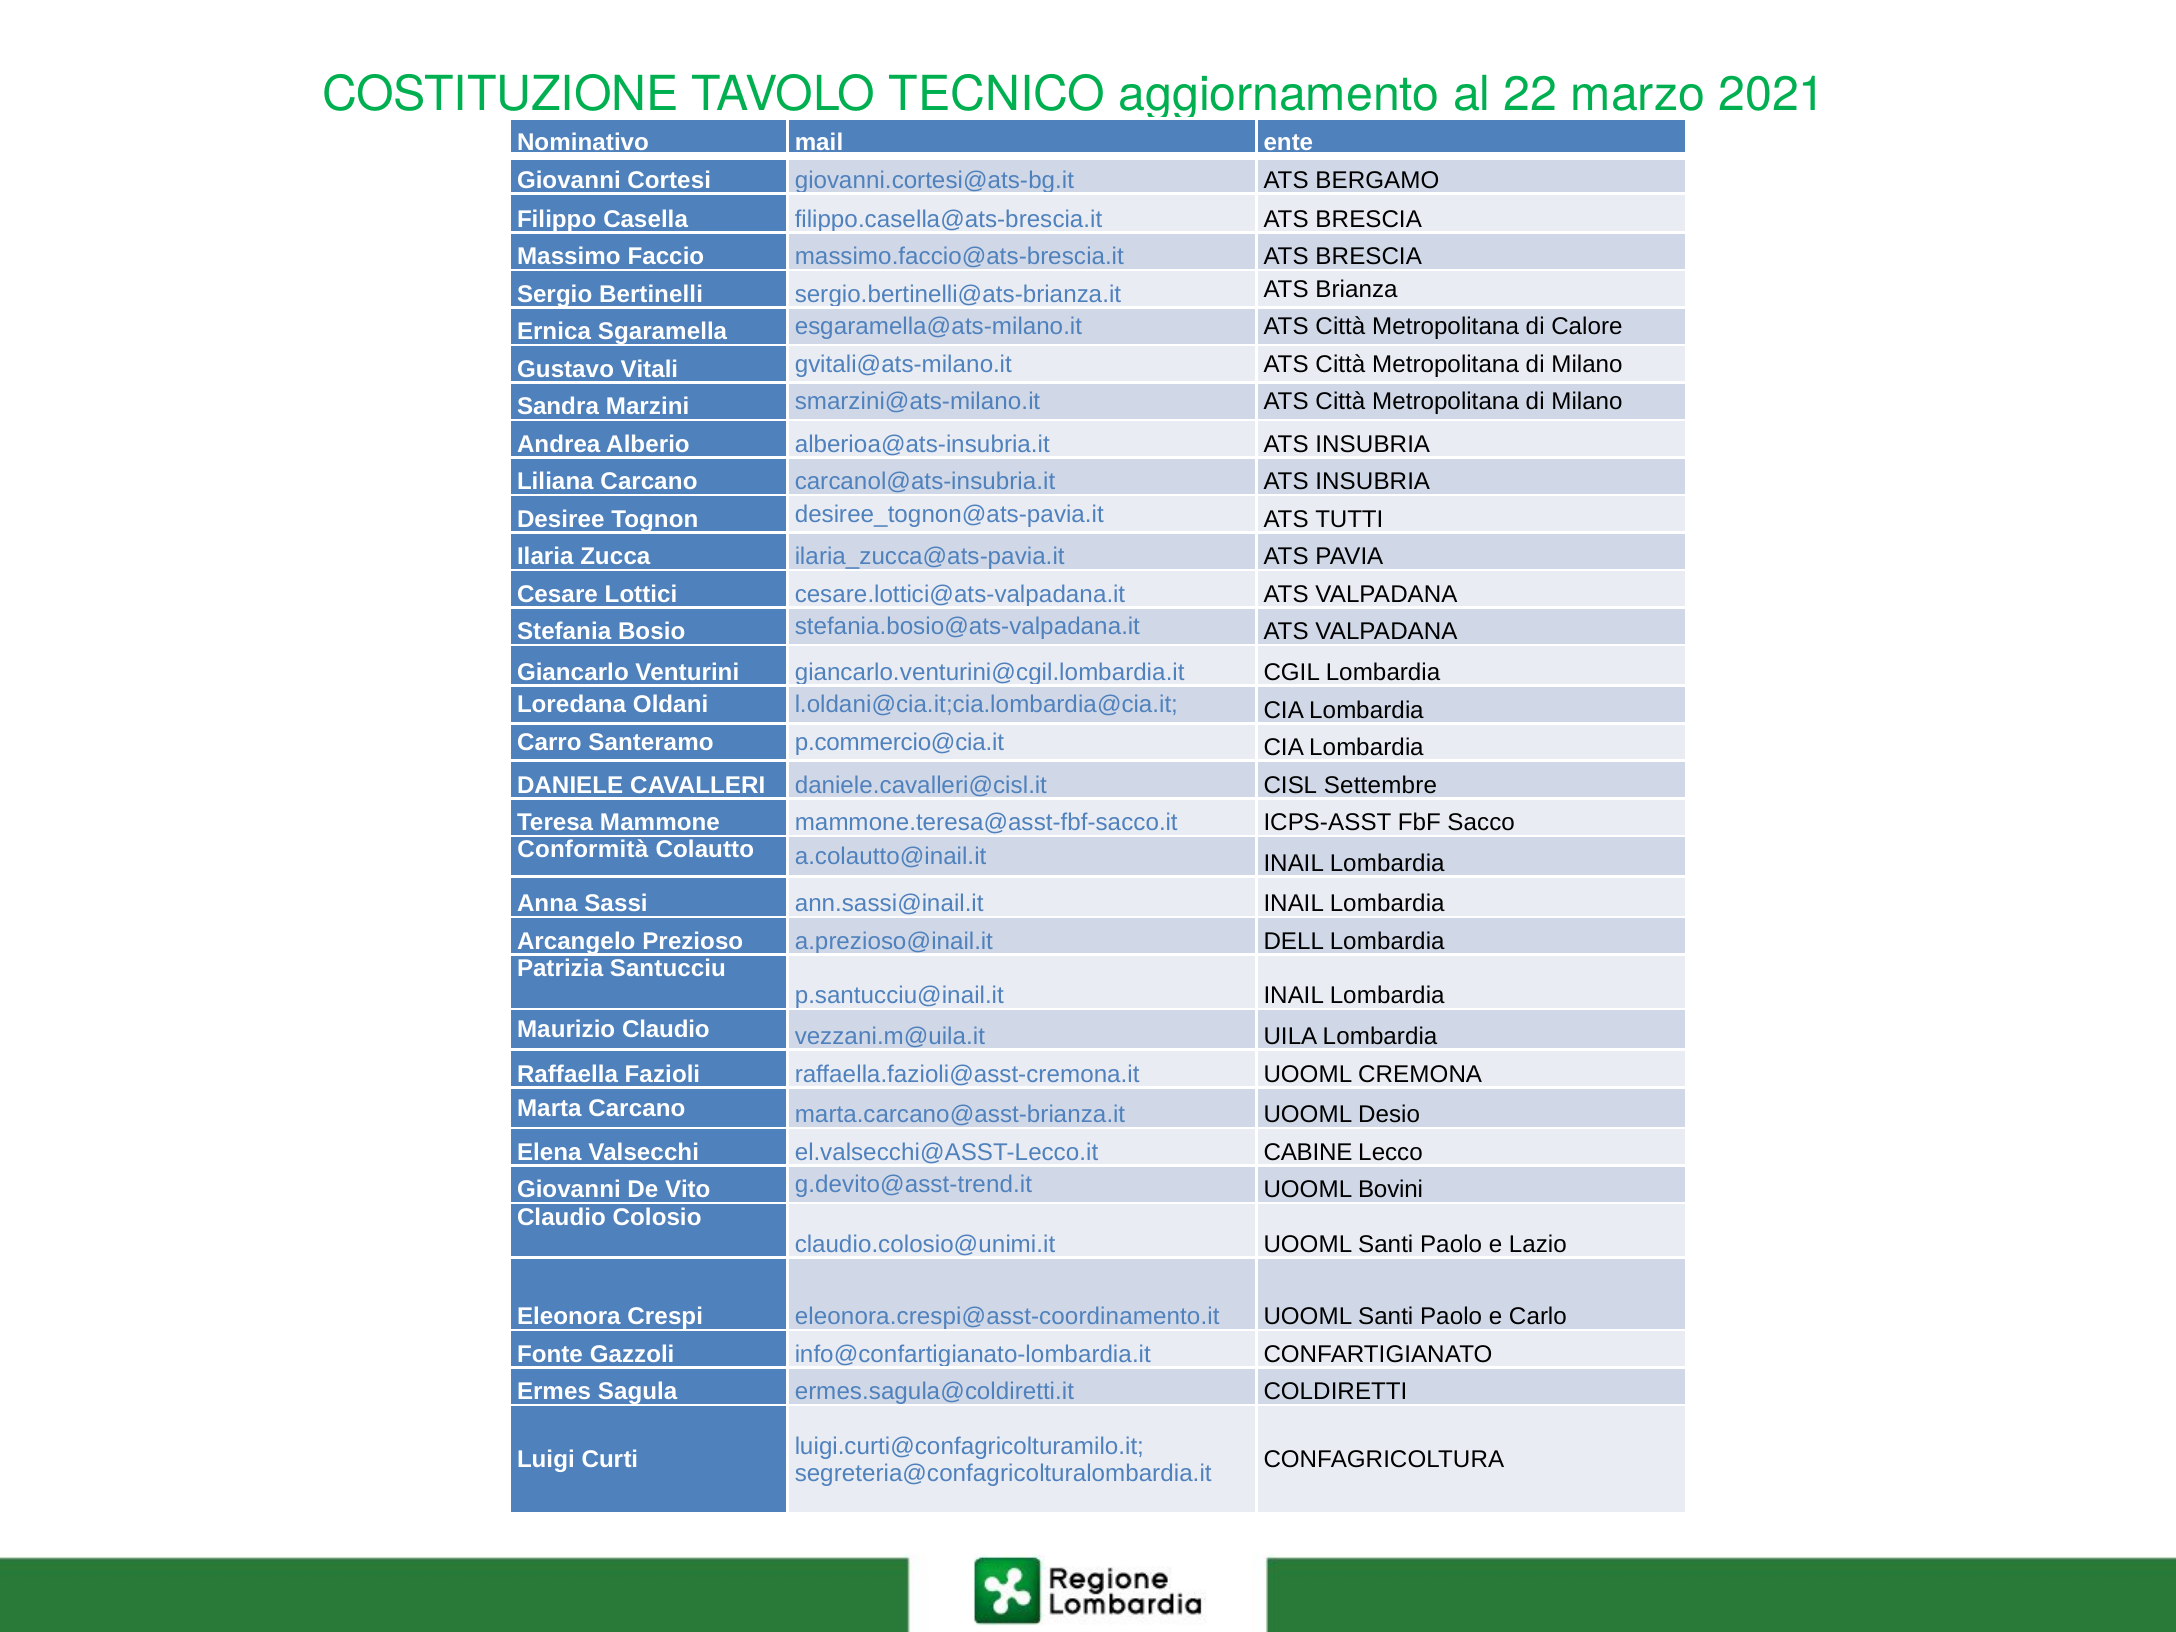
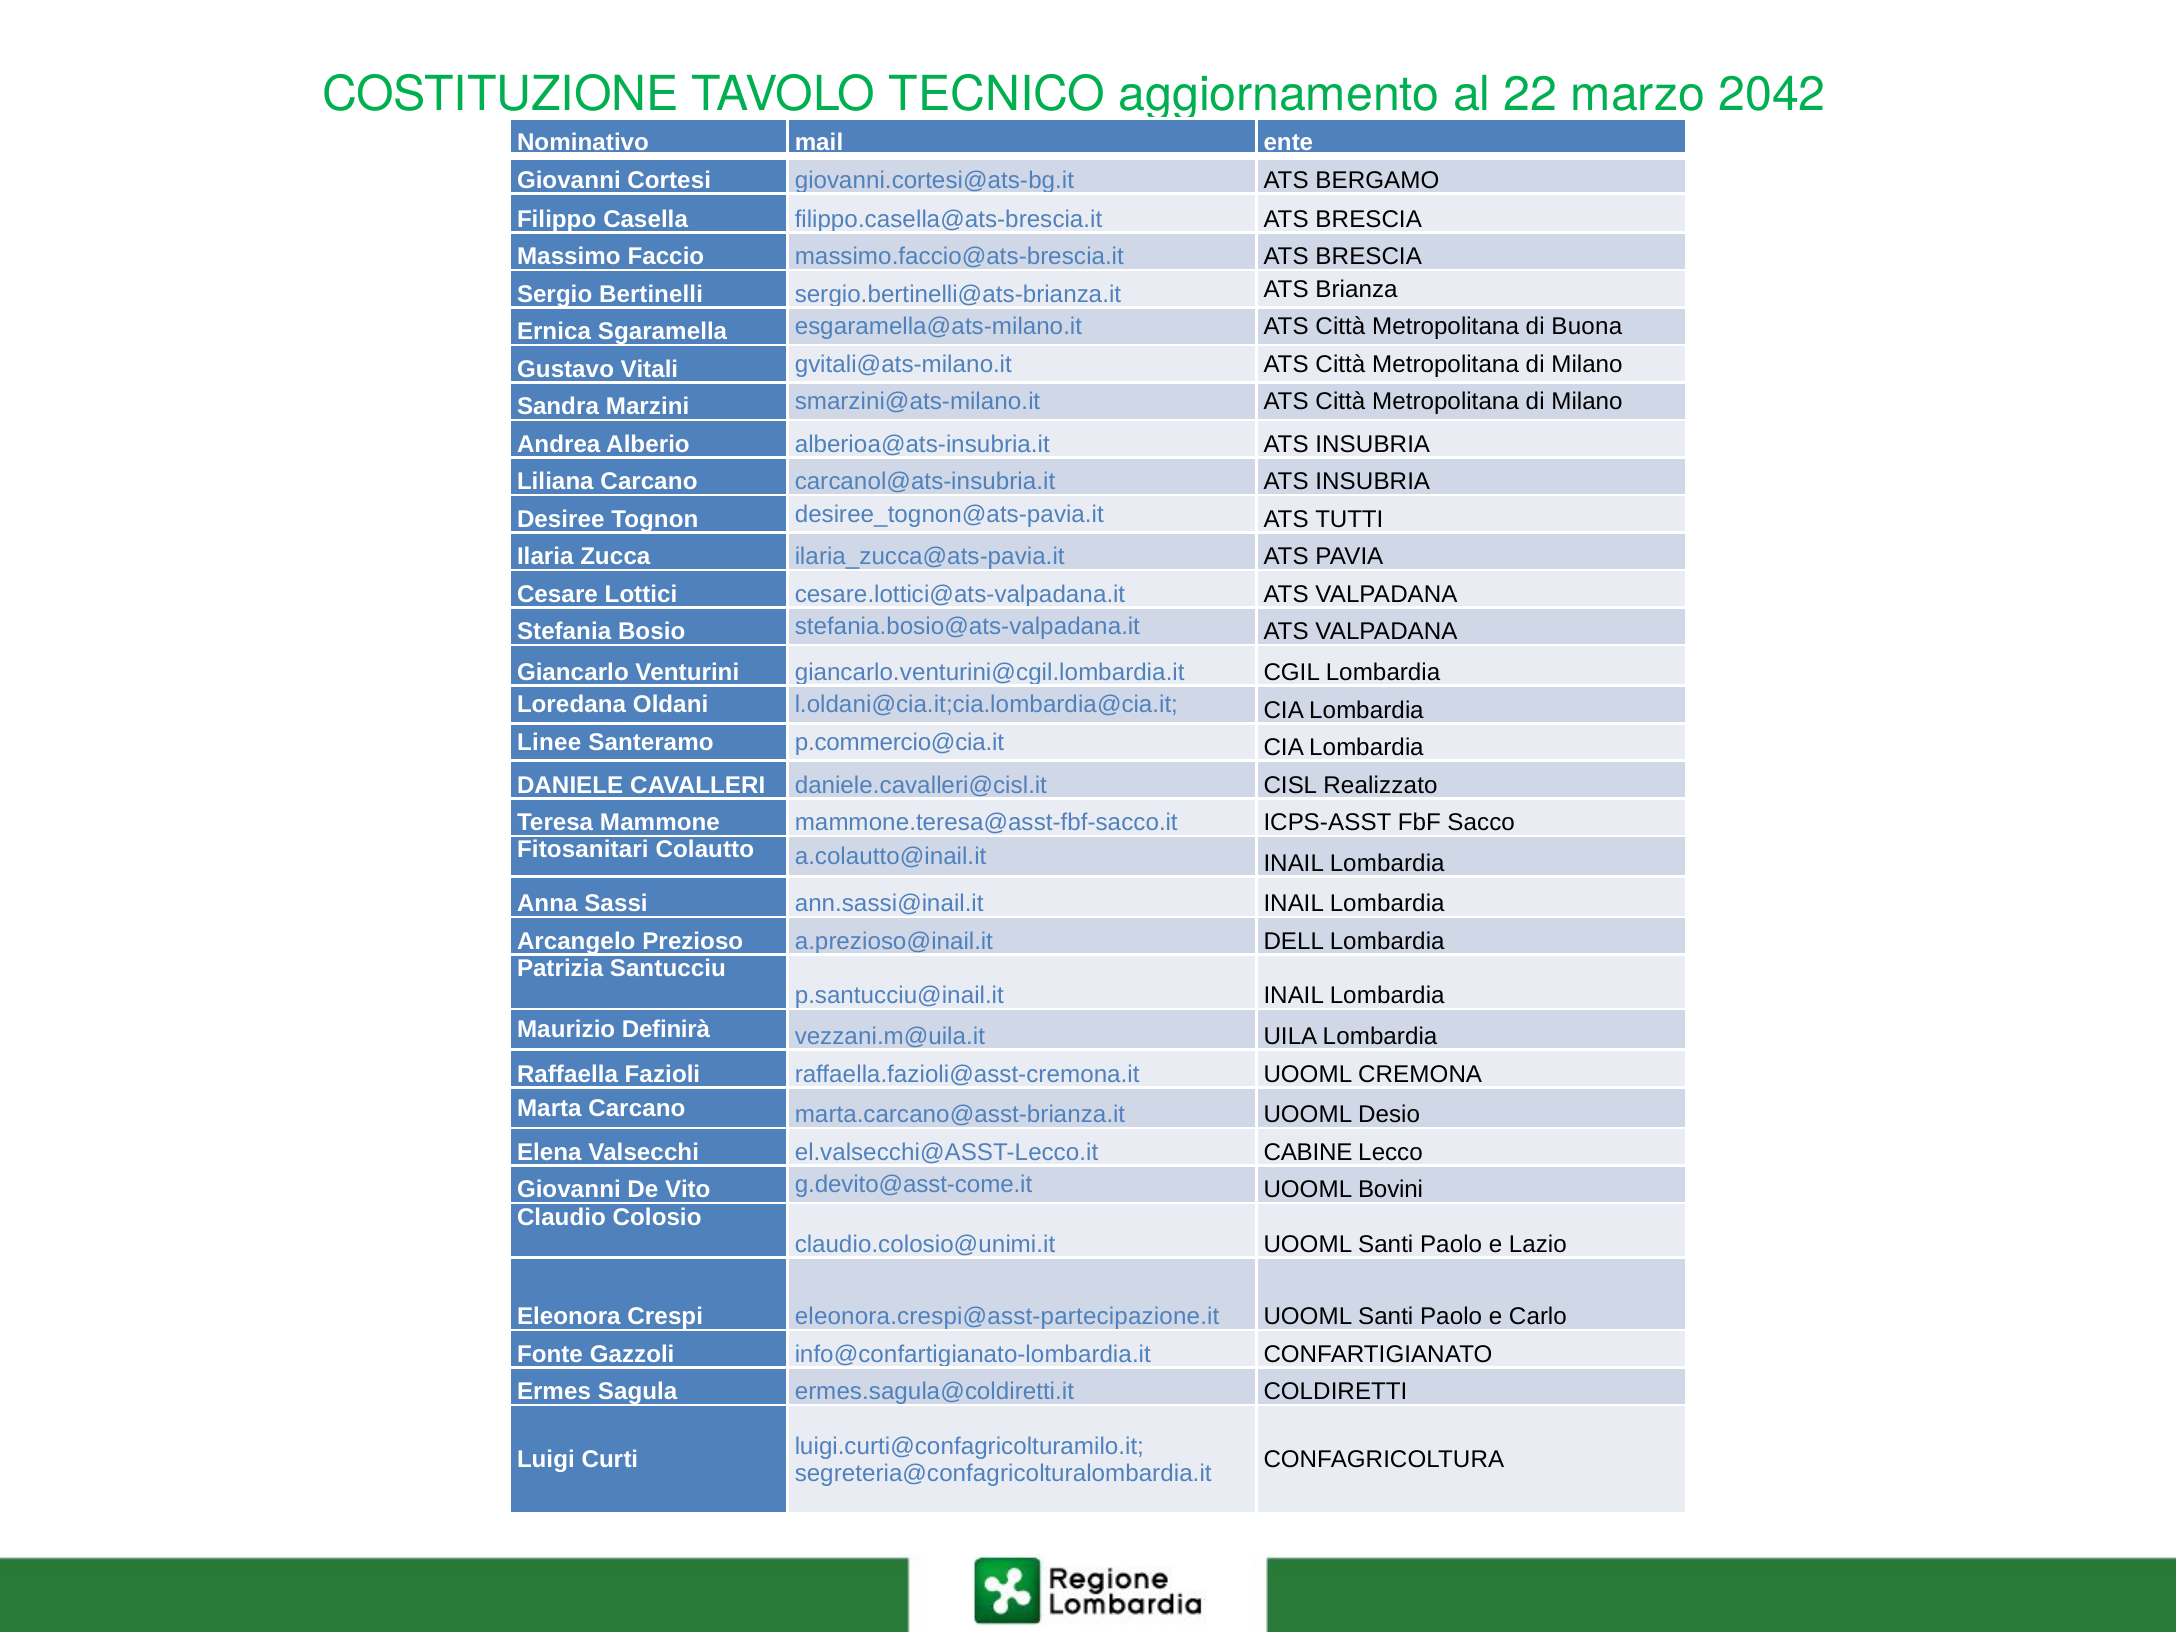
2021: 2021 -> 2042 (1772, 94)
Calore: Calore -> Buona (1587, 327)
Carro: Carro -> Linee (549, 742)
Settembre: Settembre -> Realizzato (1380, 785)
Conformità: Conformità -> Fitosanitari (583, 850)
Maurizio Claudio: Claudio -> Definirà (666, 1030)
g.devito@asst-trend.it: g.devito@asst-trend.it -> g.devito@asst-come.it (914, 1185)
eleonora.crespi@asst-coordinamento.it: eleonora.crespi@asst-coordinamento.it -> eleonora.crespi@asst-partecipazione.it (1007, 1317)
